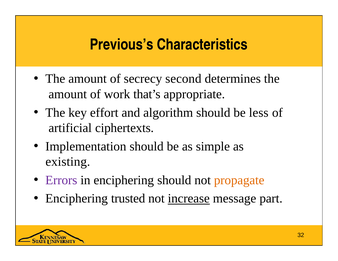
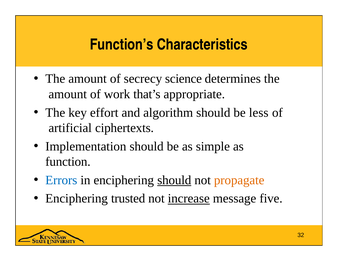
Previous’s: Previous’s -> Function’s (122, 45)
second: second -> science (183, 79)
existing: existing -> function (68, 162)
Errors colour: purple -> blue (61, 180)
should underline: none -> present (174, 180)
part: part -> five (271, 199)
